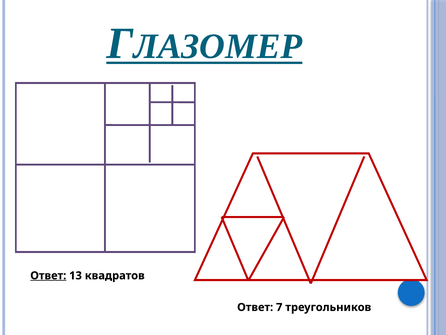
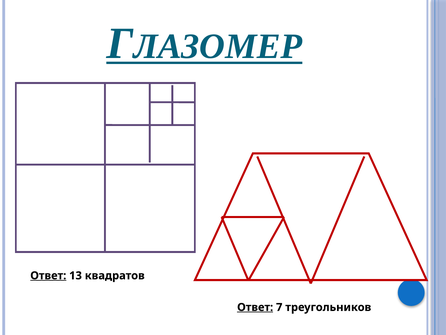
Ответ underline: none -> present (255, 307)
